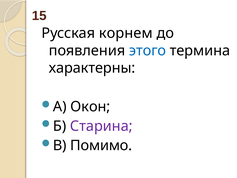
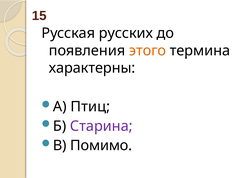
корнем: корнем -> русских (126, 33)
этого colour: blue -> orange (148, 50)
Окон: Окон -> Птиц (90, 107)
